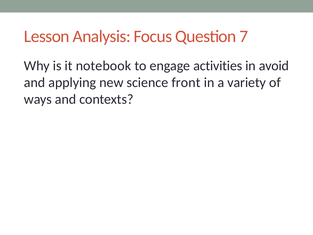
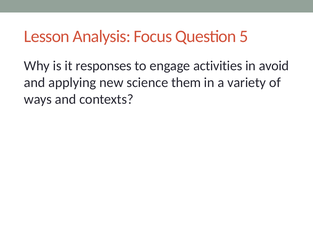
7: 7 -> 5 (244, 36)
notebook: notebook -> responses (104, 66)
front: front -> them (186, 82)
